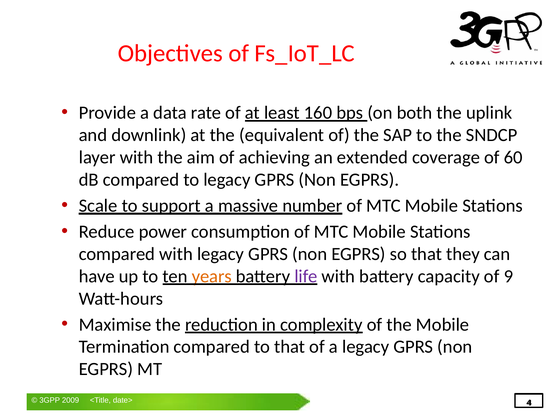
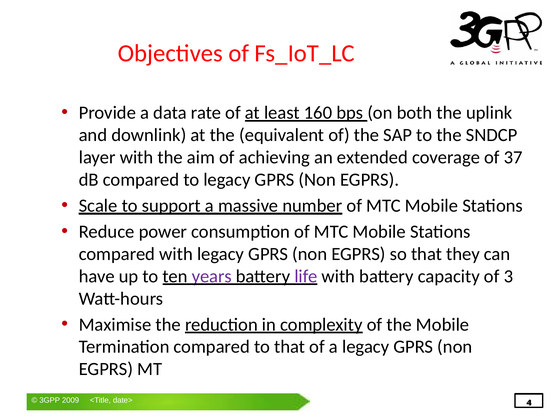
60: 60 -> 37 (513, 158)
years colour: orange -> purple (212, 277)
9: 9 -> 3 (508, 277)
